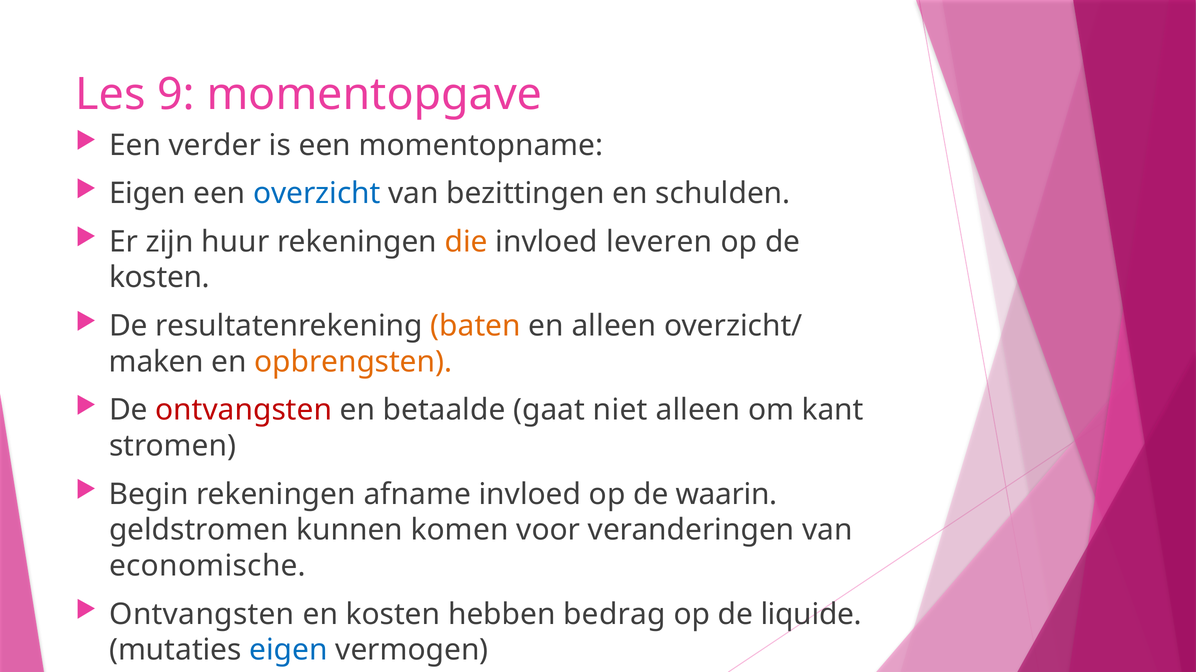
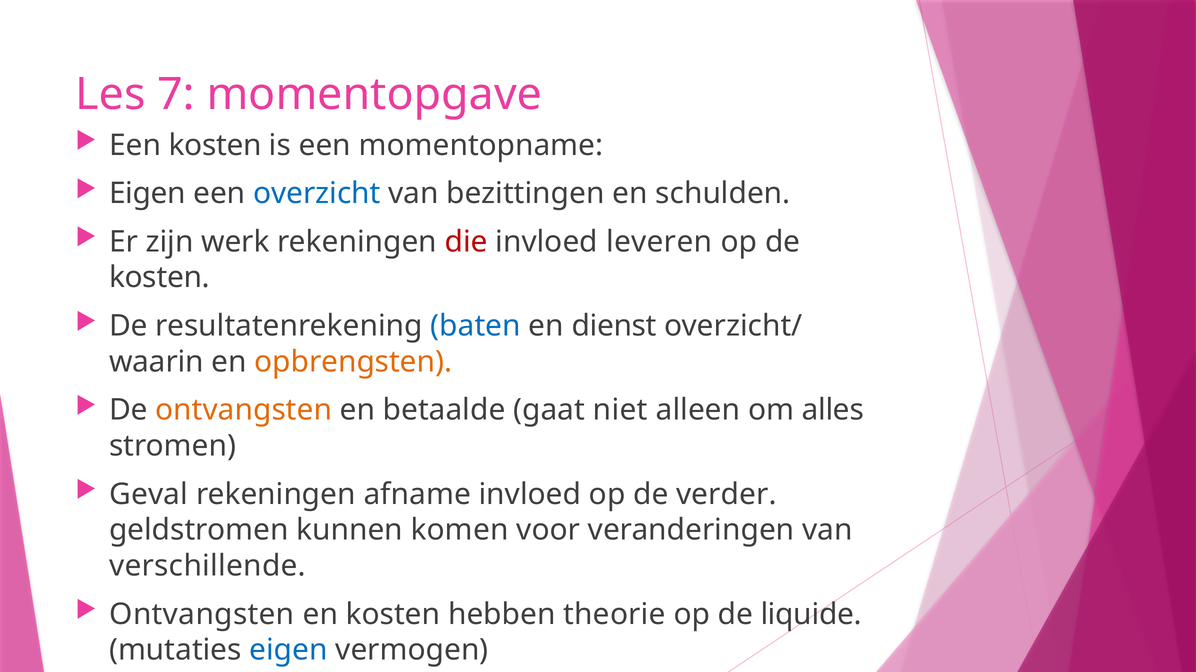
9: 9 -> 7 (176, 94)
Een verder: verder -> kosten (215, 145)
huur: huur -> werk (236, 242)
die colour: orange -> red (466, 242)
baten colour: orange -> blue (476, 326)
en alleen: alleen -> dienst (614, 326)
maken: maken -> waarin (156, 362)
ontvangsten colour: red -> orange (244, 411)
kant: kant -> alles (833, 411)
Begin: Begin -> Geval (149, 495)
waarin: waarin -> verder (726, 495)
economische: economische -> verschillende (208, 566)
bedrag: bedrag -> theorie (614, 615)
